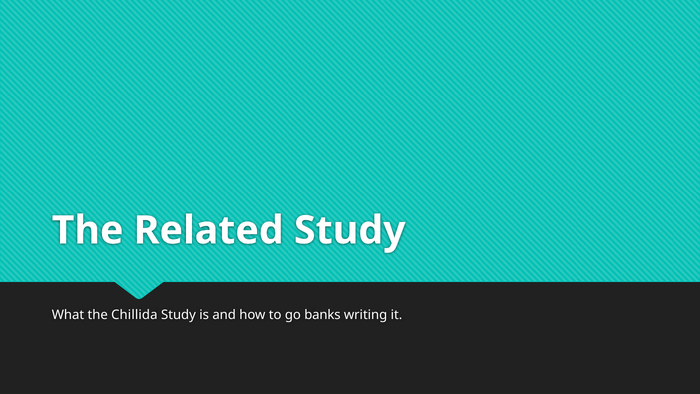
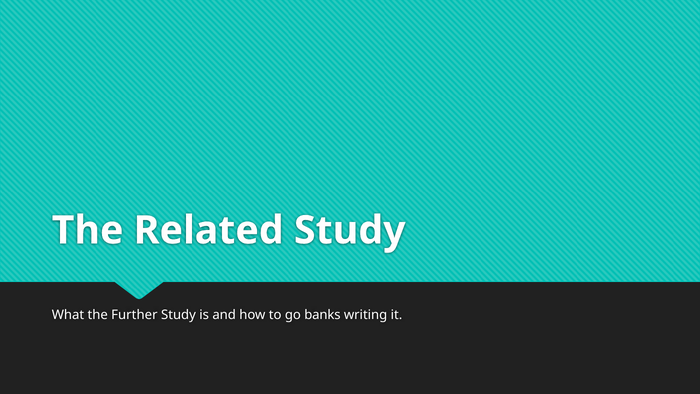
Chillida: Chillida -> Further (134, 315)
